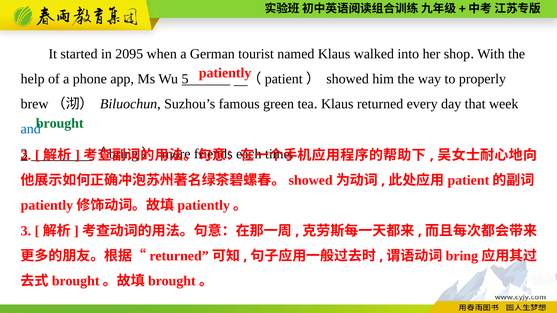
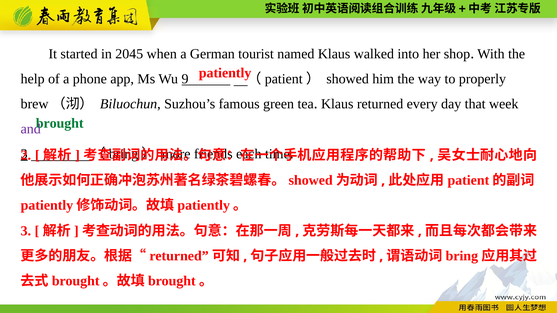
2095: 2095 -> 2045 (129, 54)
5: 5 -> 9 (185, 79)
and colour: blue -> purple (31, 129)
